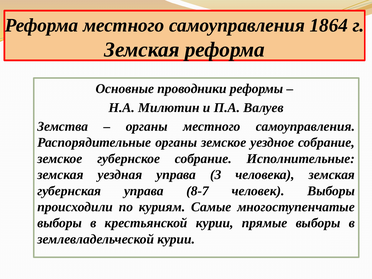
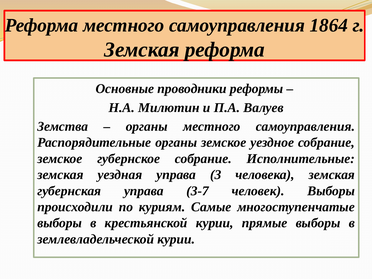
8-7: 8-7 -> 3-7 (198, 191)
